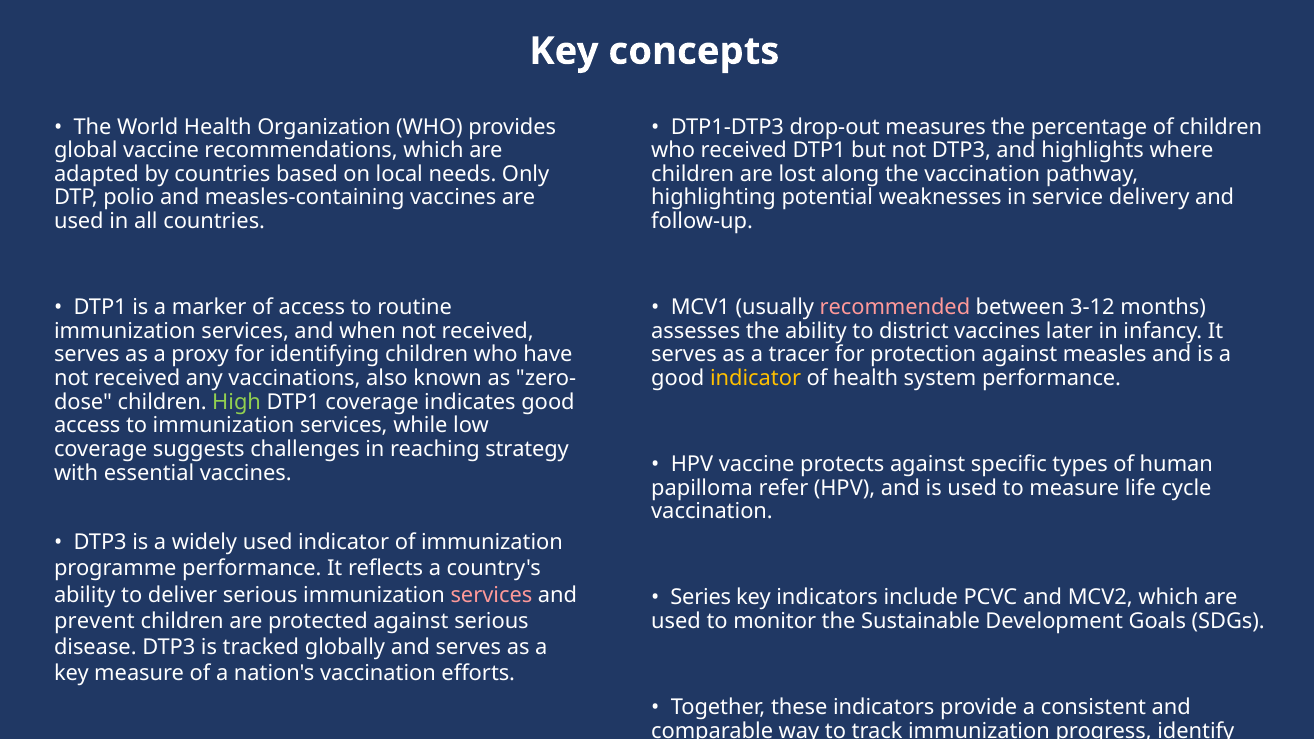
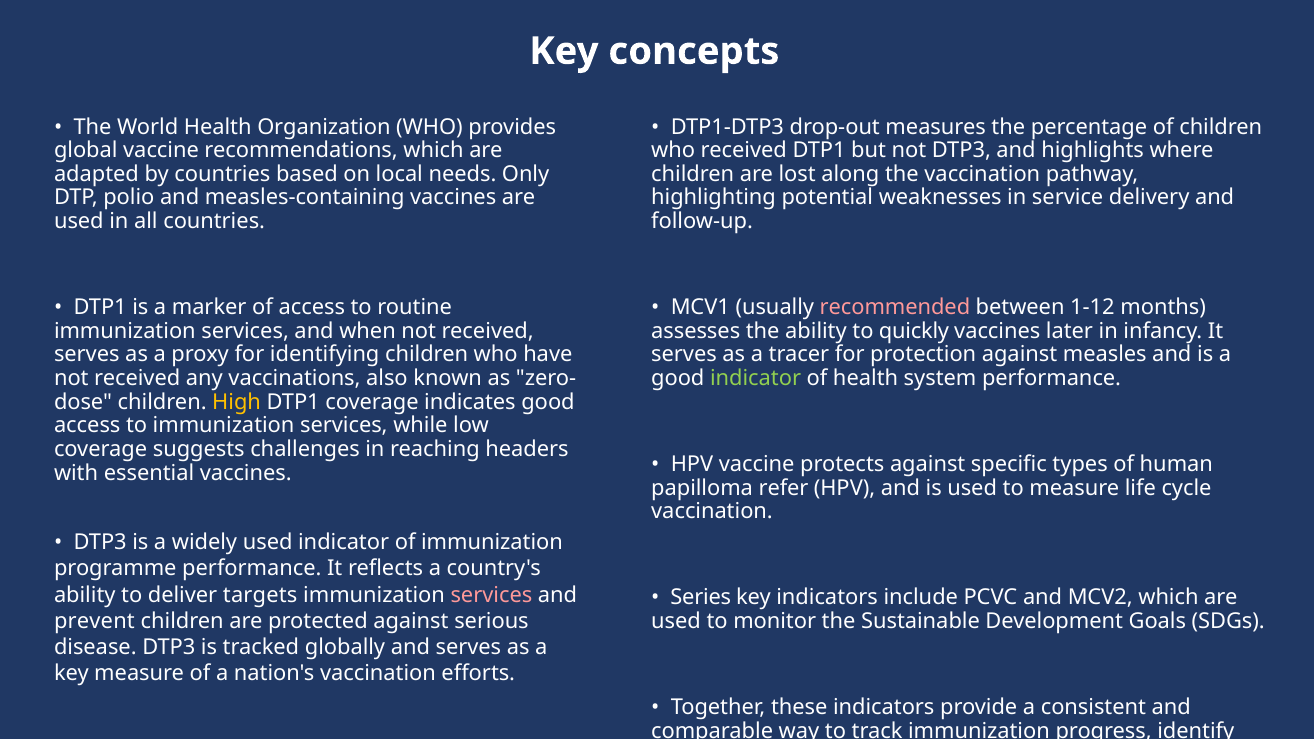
3-12: 3-12 -> 1-12 (1092, 307)
district: district -> quickly (914, 331)
indicator colour: yellow -> light green (756, 378)
High colour: light green -> yellow (237, 402)
strategy: strategy -> headers (527, 449)
deliver serious: serious -> targets (260, 595)
